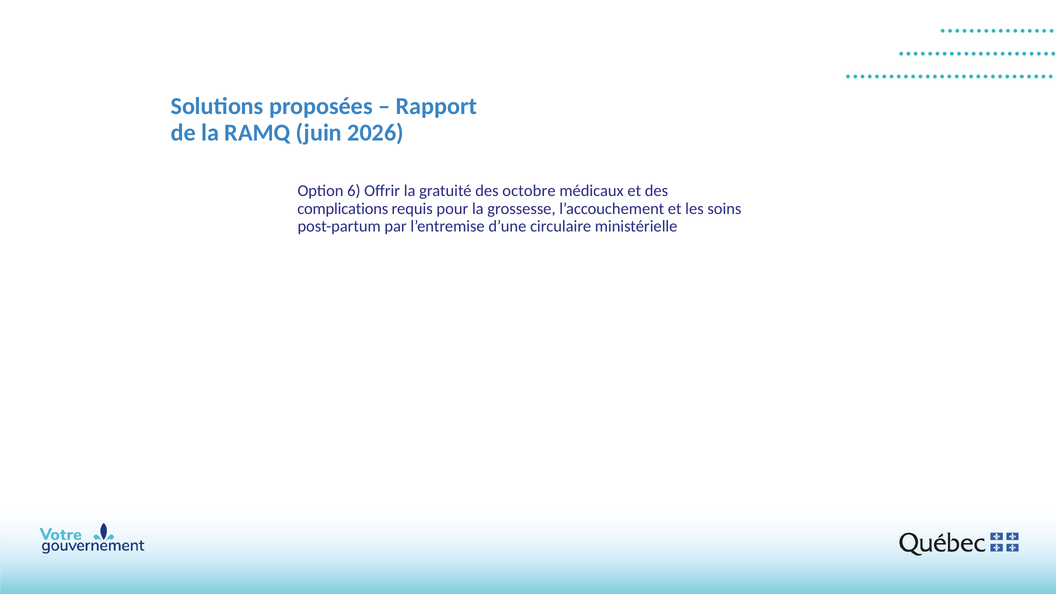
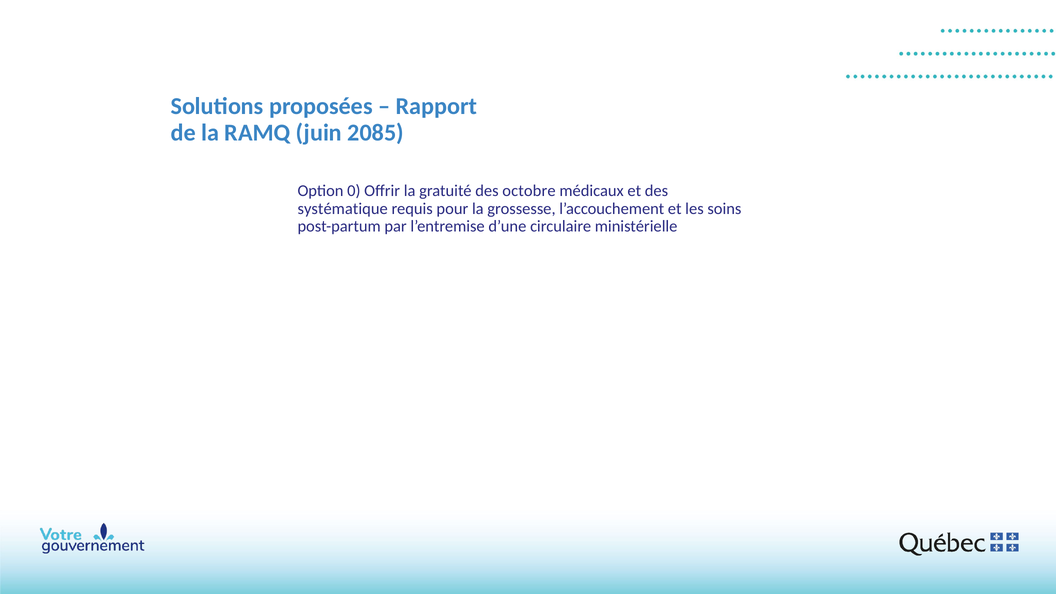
2026: 2026 -> 2085 (376, 133)
6: 6 -> 0 (354, 191)
complications: complications -> systématique (343, 209)
